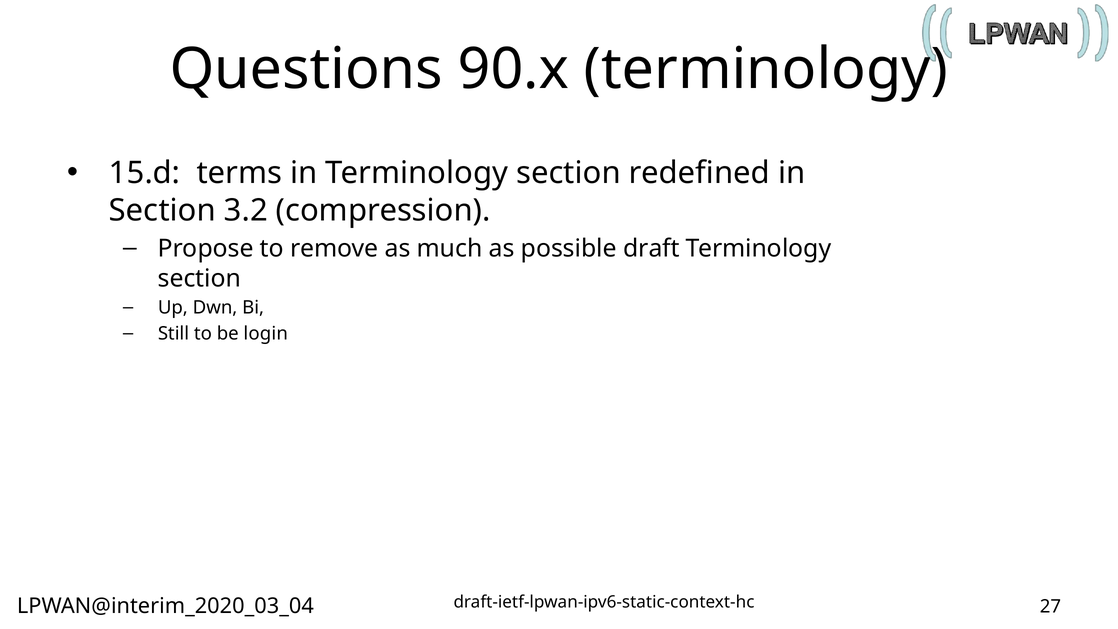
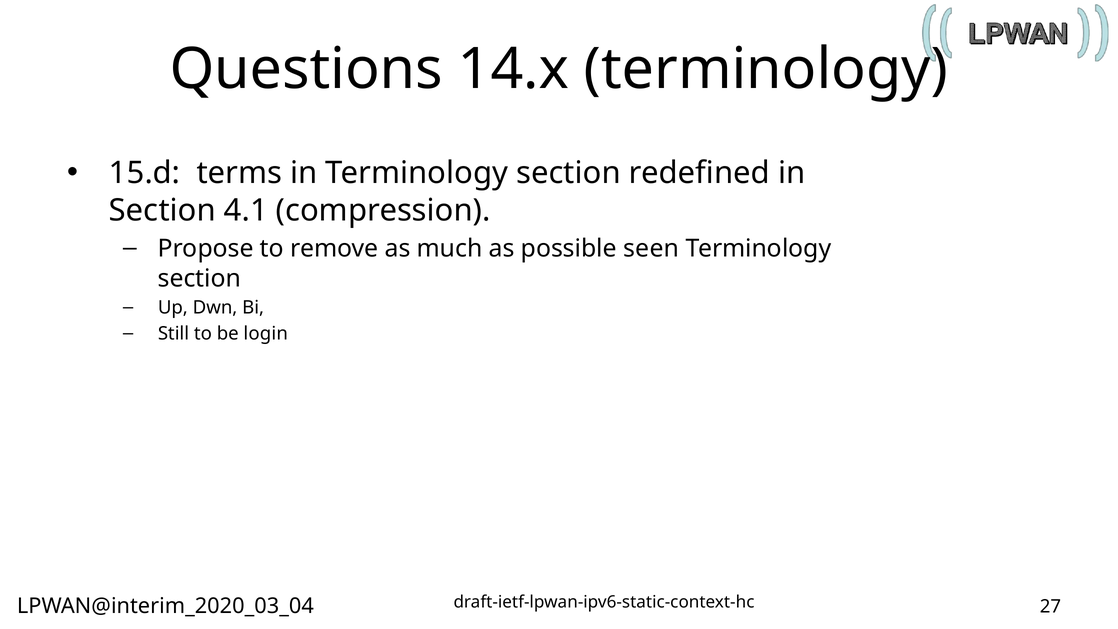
90.x: 90.x -> 14.x (513, 69)
3.2: 3.2 -> 4.1 (246, 211)
draft: draft -> seen (651, 249)
